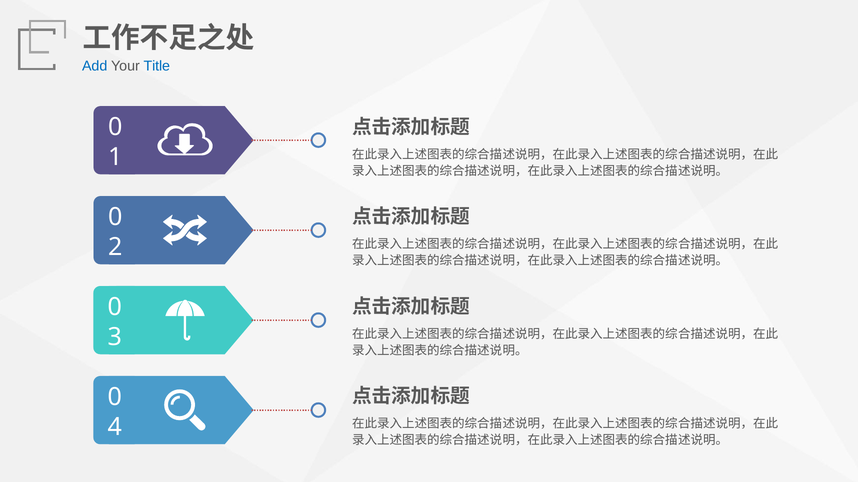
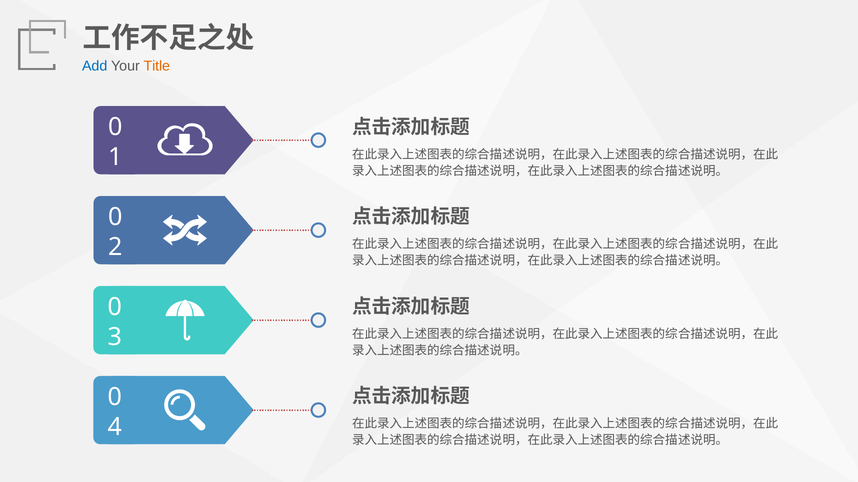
Title colour: blue -> orange (157, 66)
